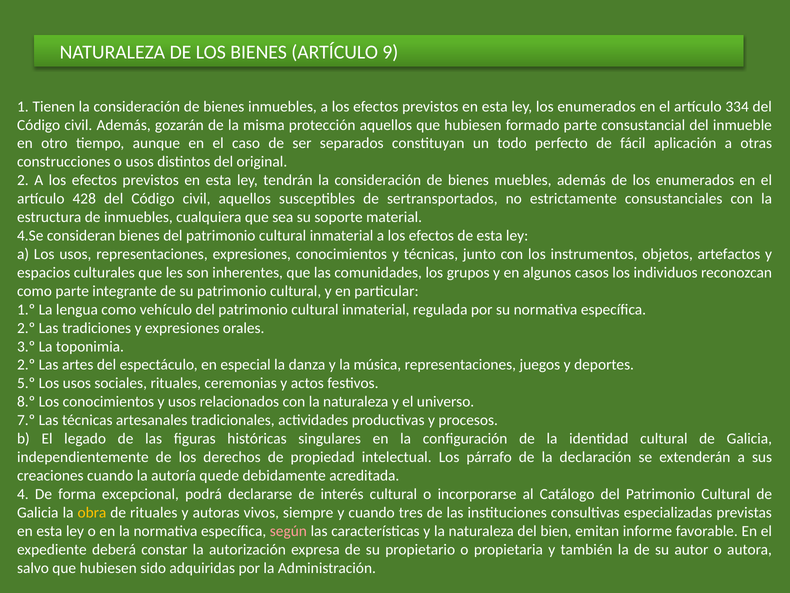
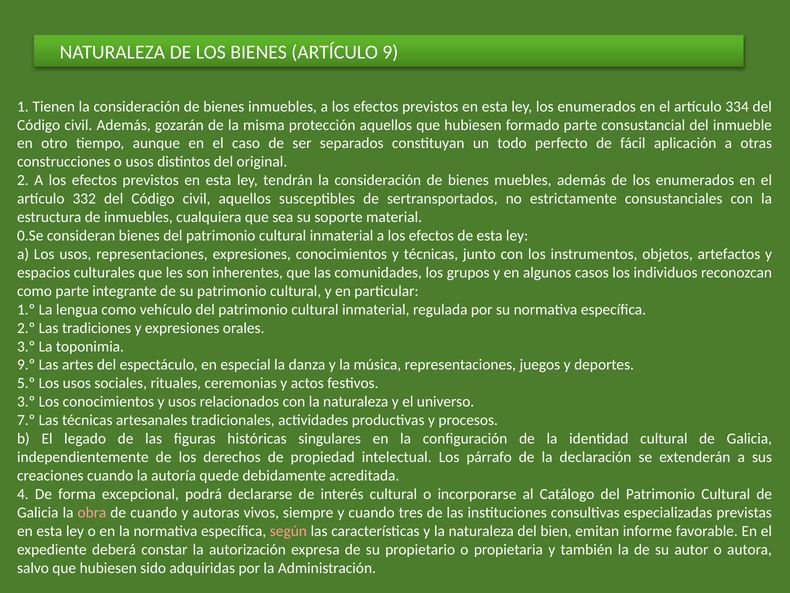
428: 428 -> 332 (84, 199)
4.Se: 4.Se -> 0.Se (30, 236)
2.º: 2.º -> 9.º (26, 365)
8.º: 8.º -> 3.º (26, 401)
obra colour: yellow -> pink (92, 512)
de rituales: rituales -> cuando (154, 512)
